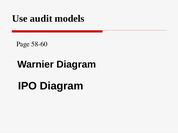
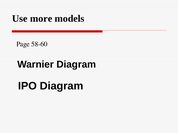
audit: audit -> more (41, 19)
